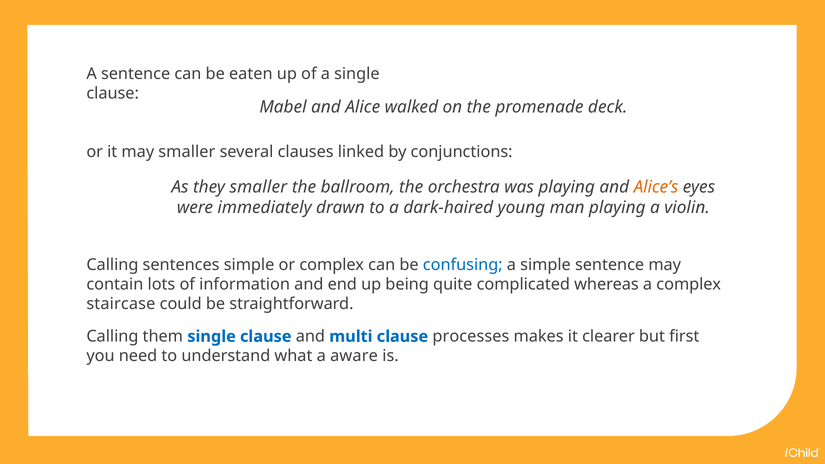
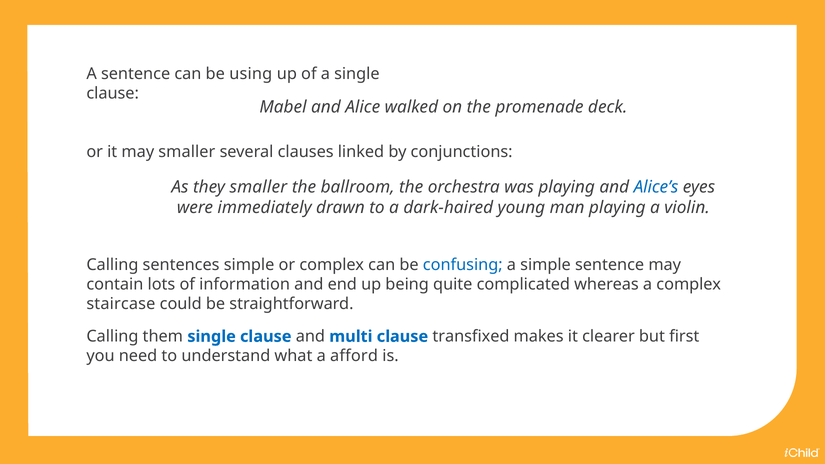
eaten: eaten -> using (251, 74)
Alice’s colour: orange -> blue (656, 187)
processes: processes -> transfixed (471, 337)
aware: aware -> afford (354, 356)
